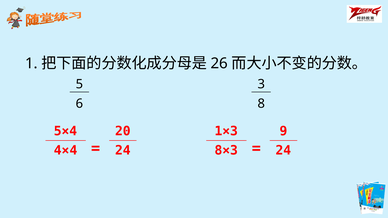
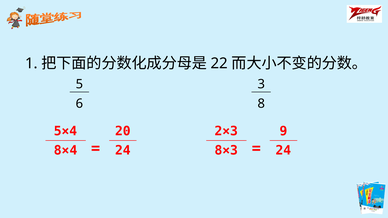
26: 26 -> 22 (219, 64)
1×3: 1×3 -> 2×3 (226, 131)
4×4: 4×4 -> 8×4 (66, 151)
